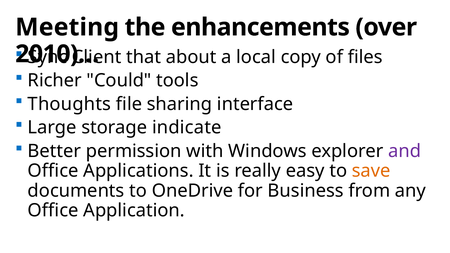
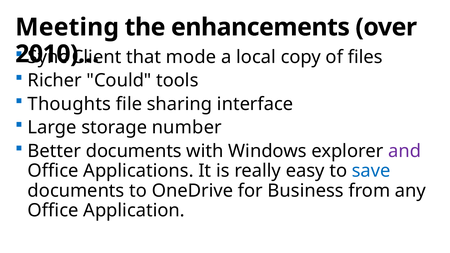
about: about -> mode (191, 57)
indicate: indicate -> number (187, 128)
Better permission: permission -> documents (134, 151)
save colour: orange -> blue (371, 171)
